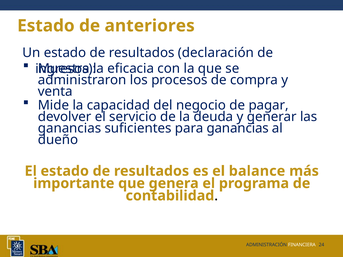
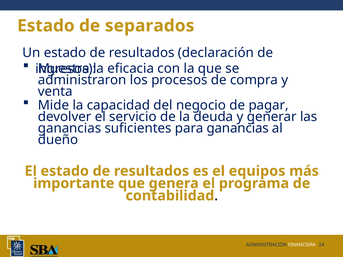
anteriores: anteriores -> separados (150, 26)
balance: balance -> equipos (257, 171)
